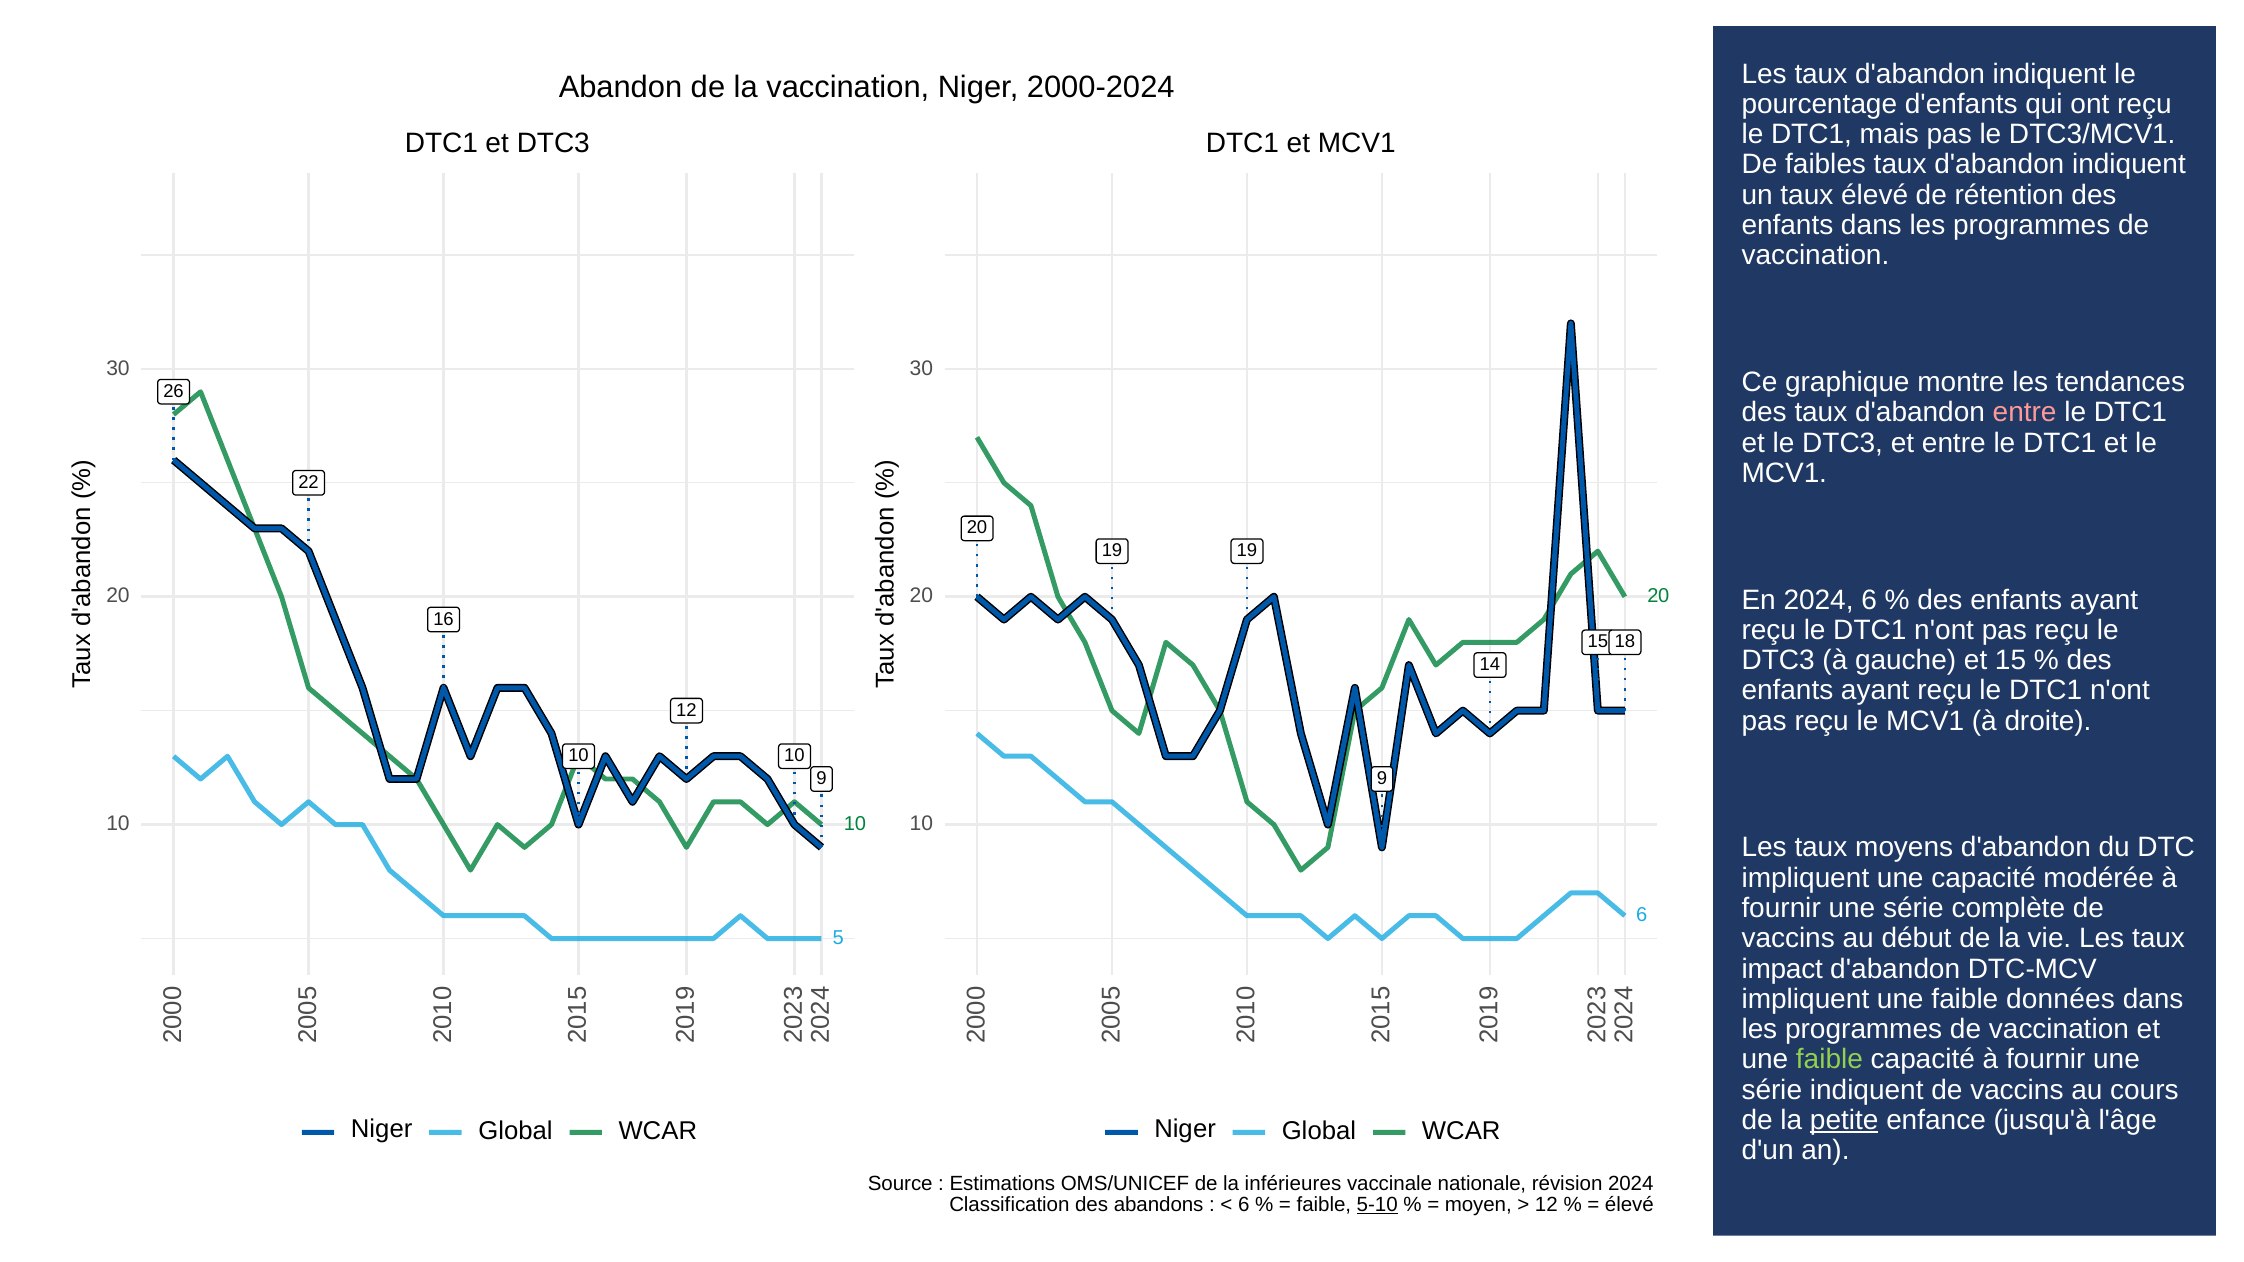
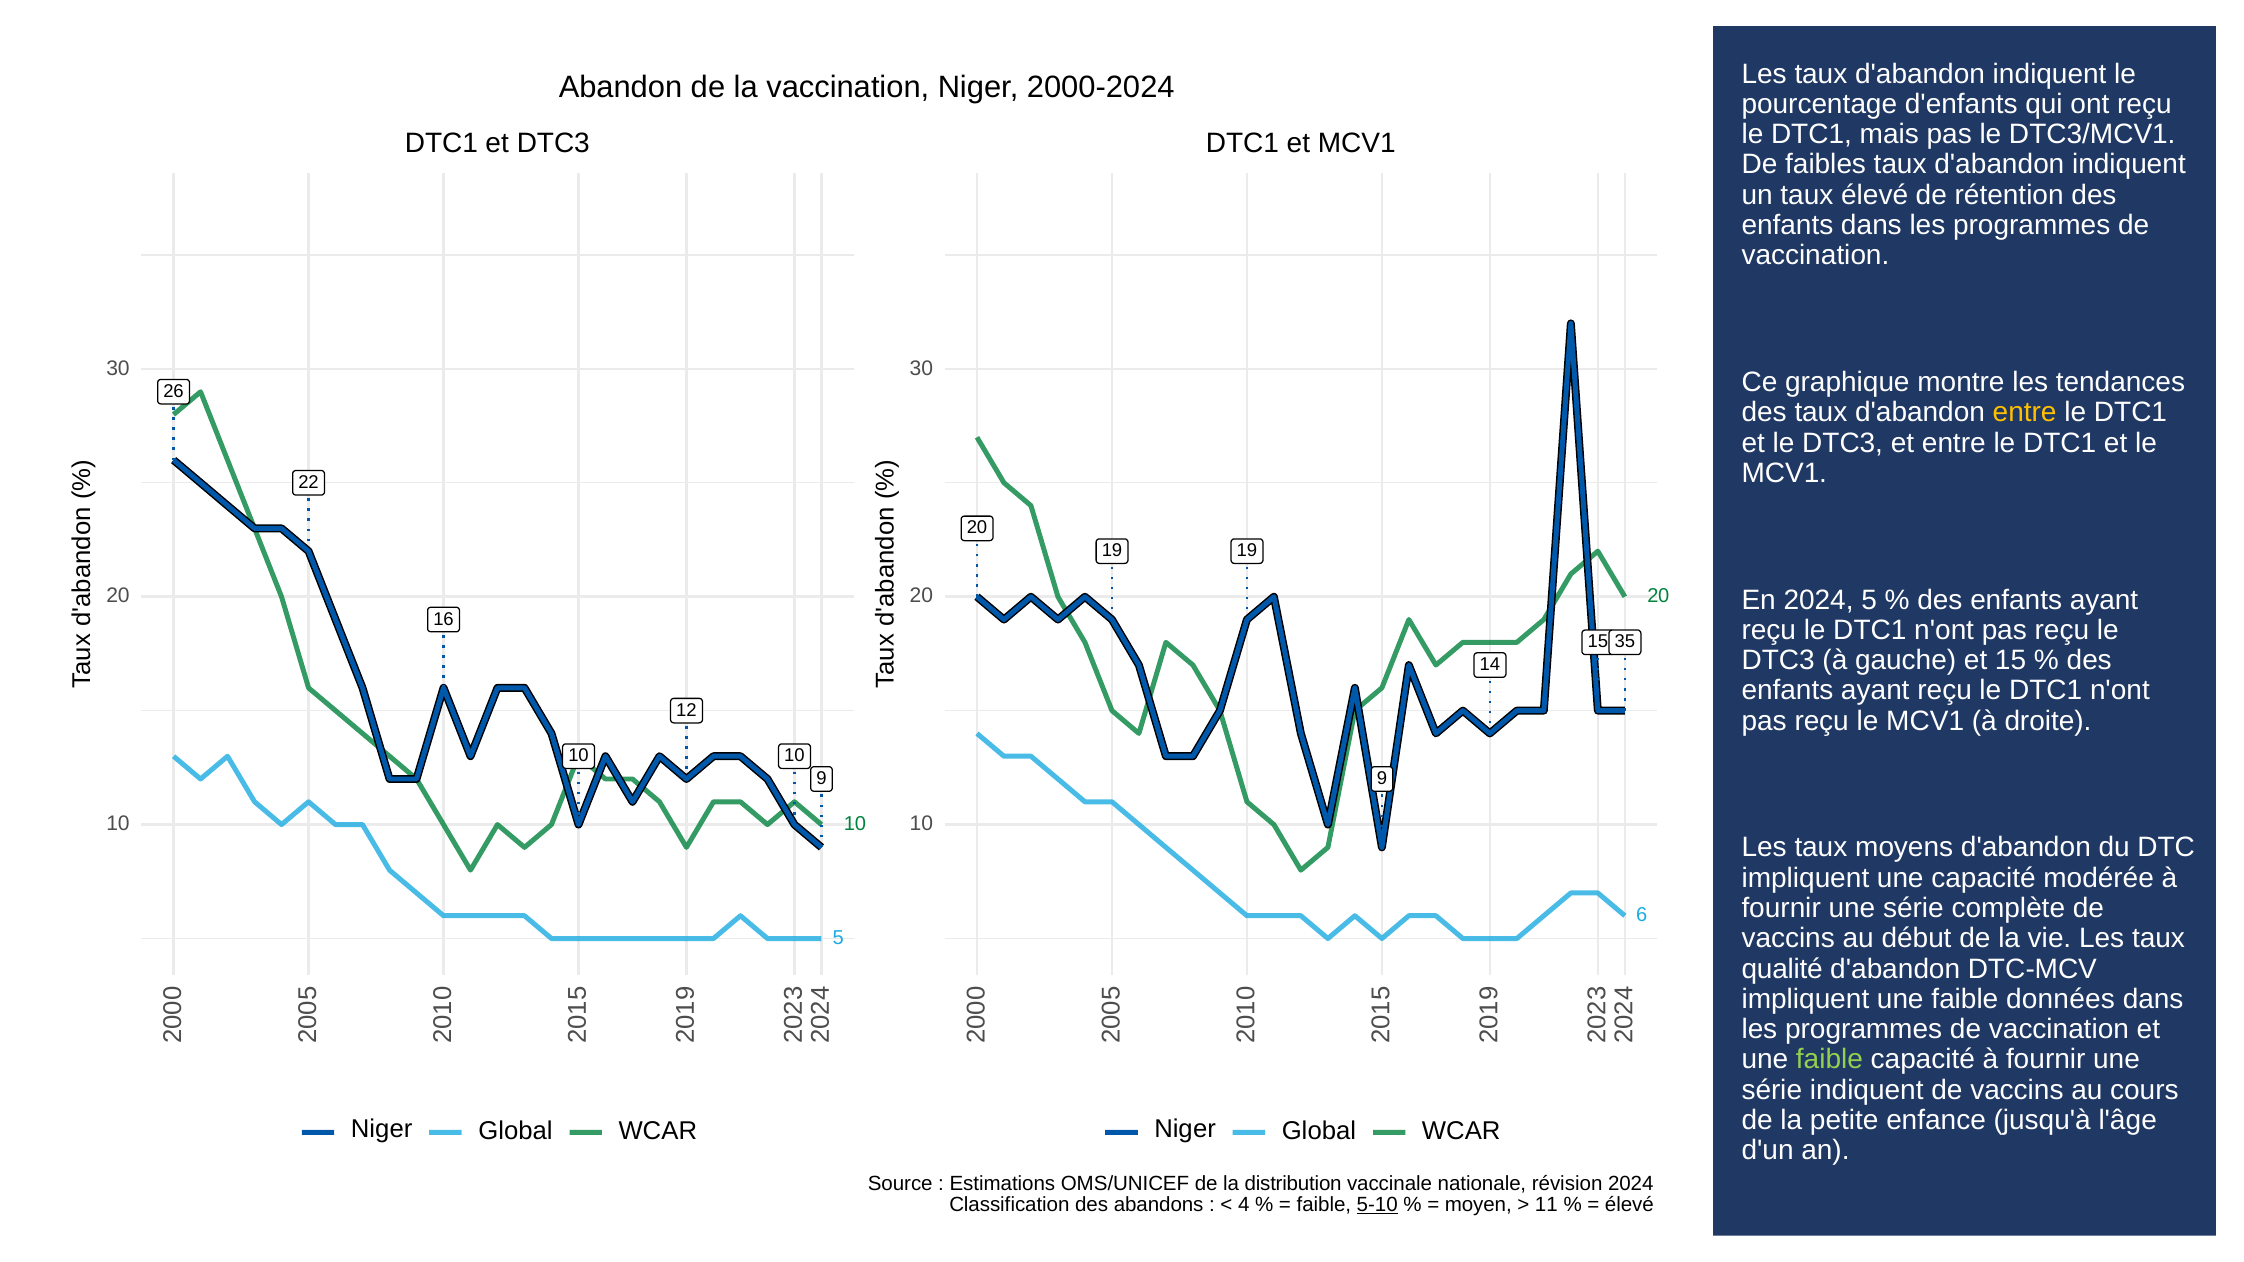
entre colour: pink -> yellow (2025, 413)
2024 6: 6 -> 5 (1869, 600)
18: 18 -> 35 (1625, 642)
impact: impact -> qualité (1782, 969)
petite underline: present -> none (1844, 1120)
inférieures: inférieures -> distribution (1293, 1184)
6: 6 -> 4 (1244, 1205)
12: 12 -> 11 (1546, 1205)
